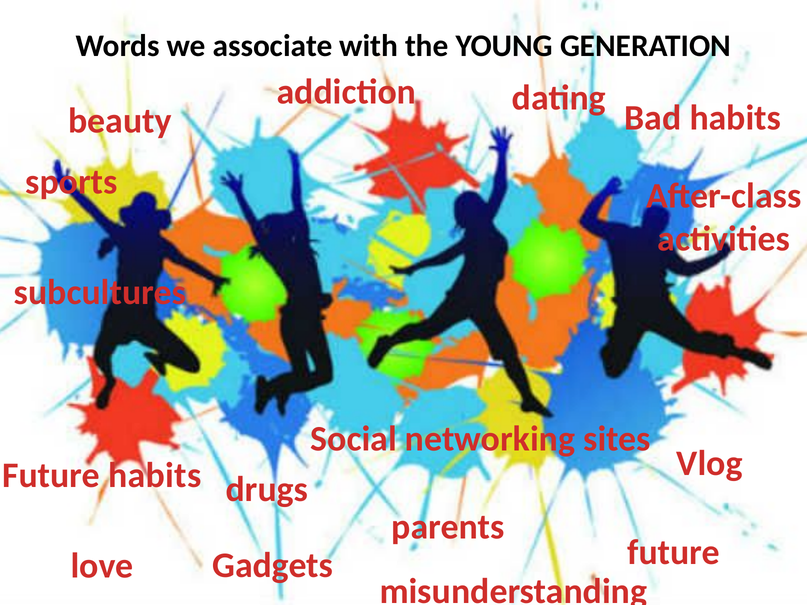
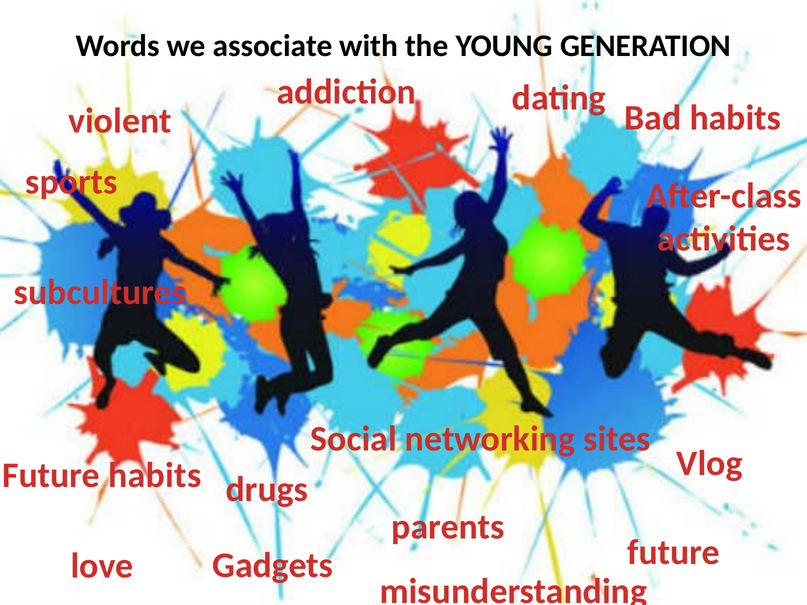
beauty: beauty -> violent (120, 121)
